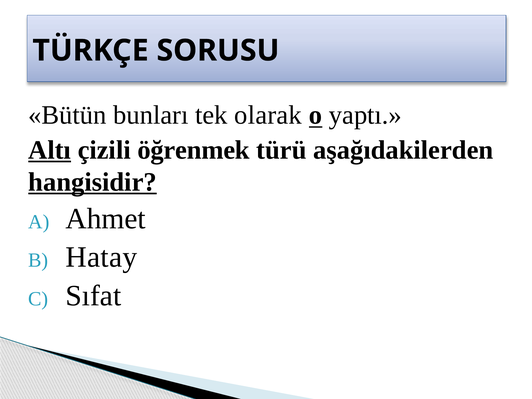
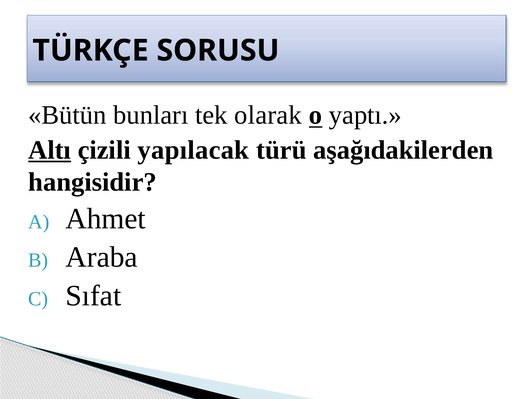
öğrenmek: öğrenmek -> yapılacak (193, 150)
hangisidir underline: present -> none (93, 182)
Hatay: Hatay -> Araba (102, 257)
